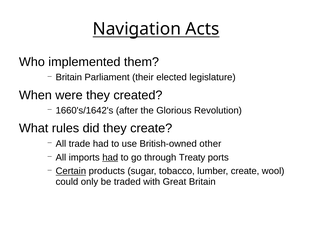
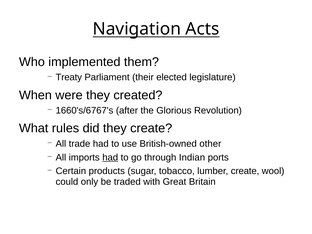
Britain: Britain -> Treaty (69, 77)
1660's/1642's: 1660's/1642's -> 1660's/6767's (85, 111)
Treaty: Treaty -> Indian (192, 158)
Certain underline: present -> none (71, 171)
